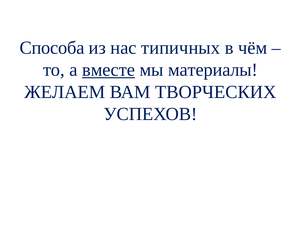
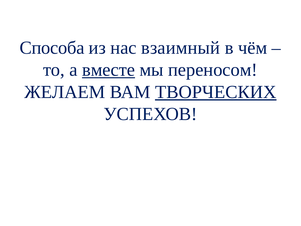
типичных: типичных -> взаимный (181, 48)
материалы: материалы -> переносом (213, 70)
ТВОРЧЕСКИХ underline: none -> present (216, 92)
